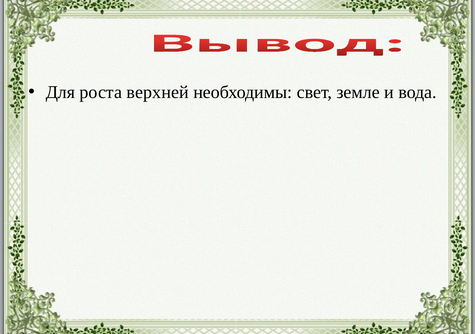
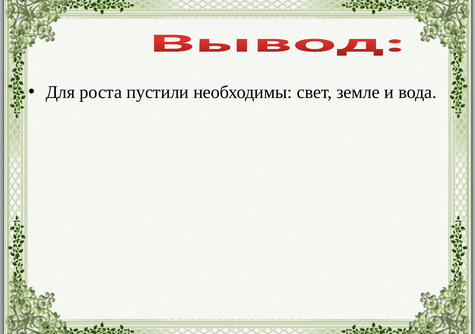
верхней: верхней -> пустили (158, 92)
